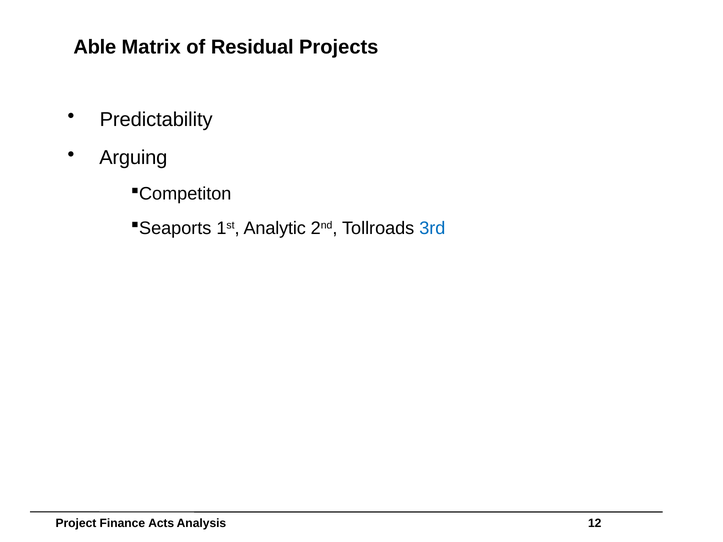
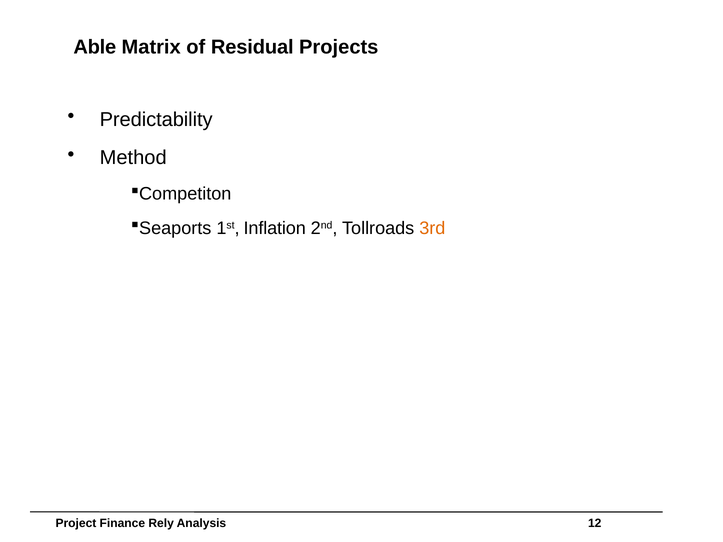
Arguing: Arguing -> Method (133, 158)
Analytic: Analytic -> Inflation (275, 228)
3rd colour: blue -> orange (432, 228)
Acts: Acts -> Rely (161, 524)
